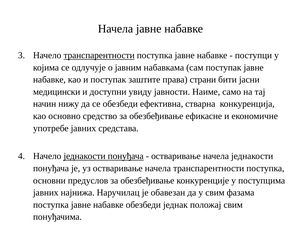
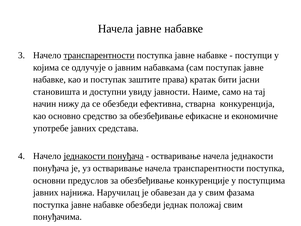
страни: страни -> кратак (203, 80)
медицински: медицински -> становишта (57, 92)
